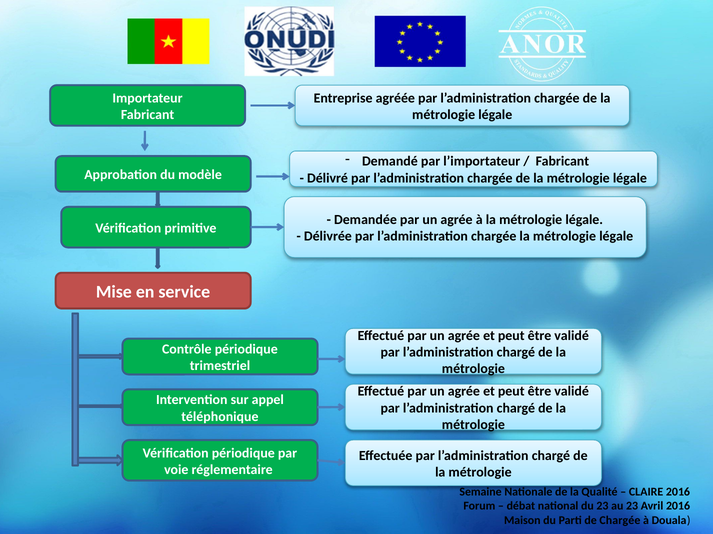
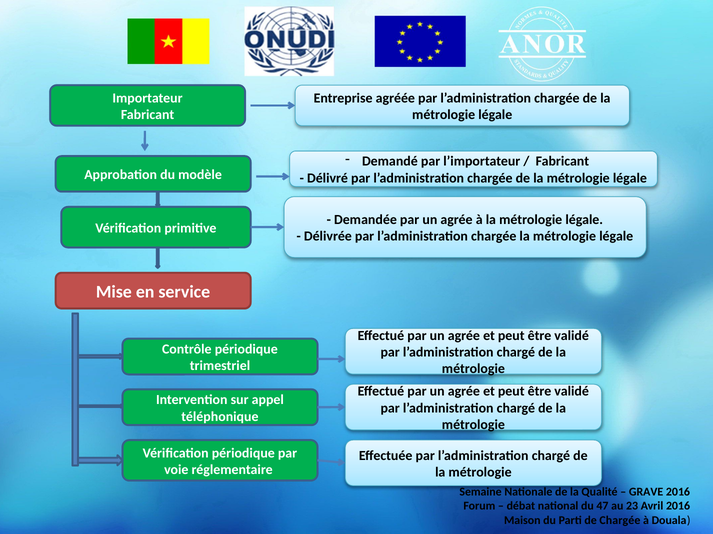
CLAIRE: CLAIRE -> GRAVE (646, 492)
du 23: 23 -> 47 (602, 507)
